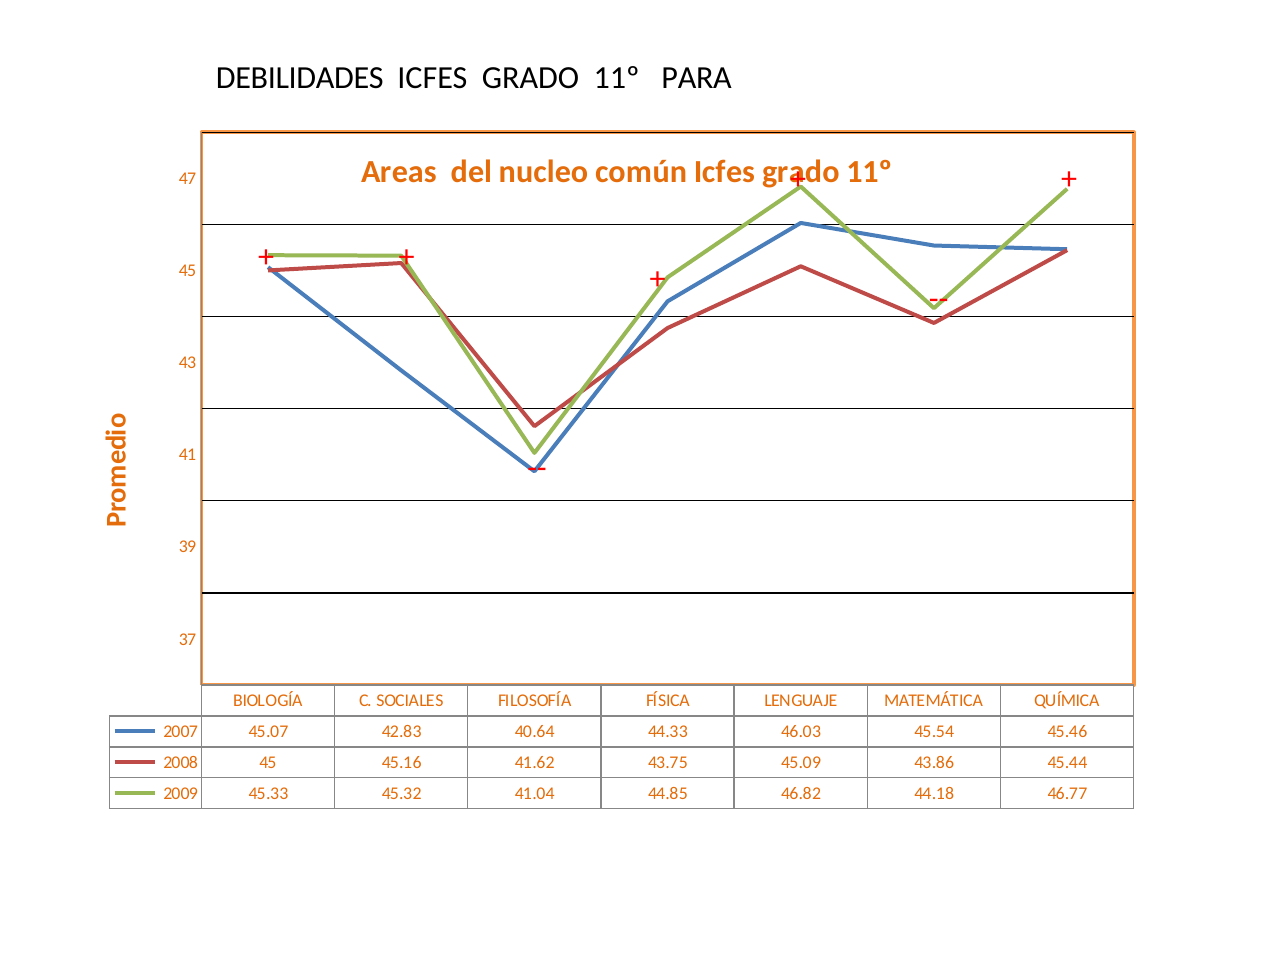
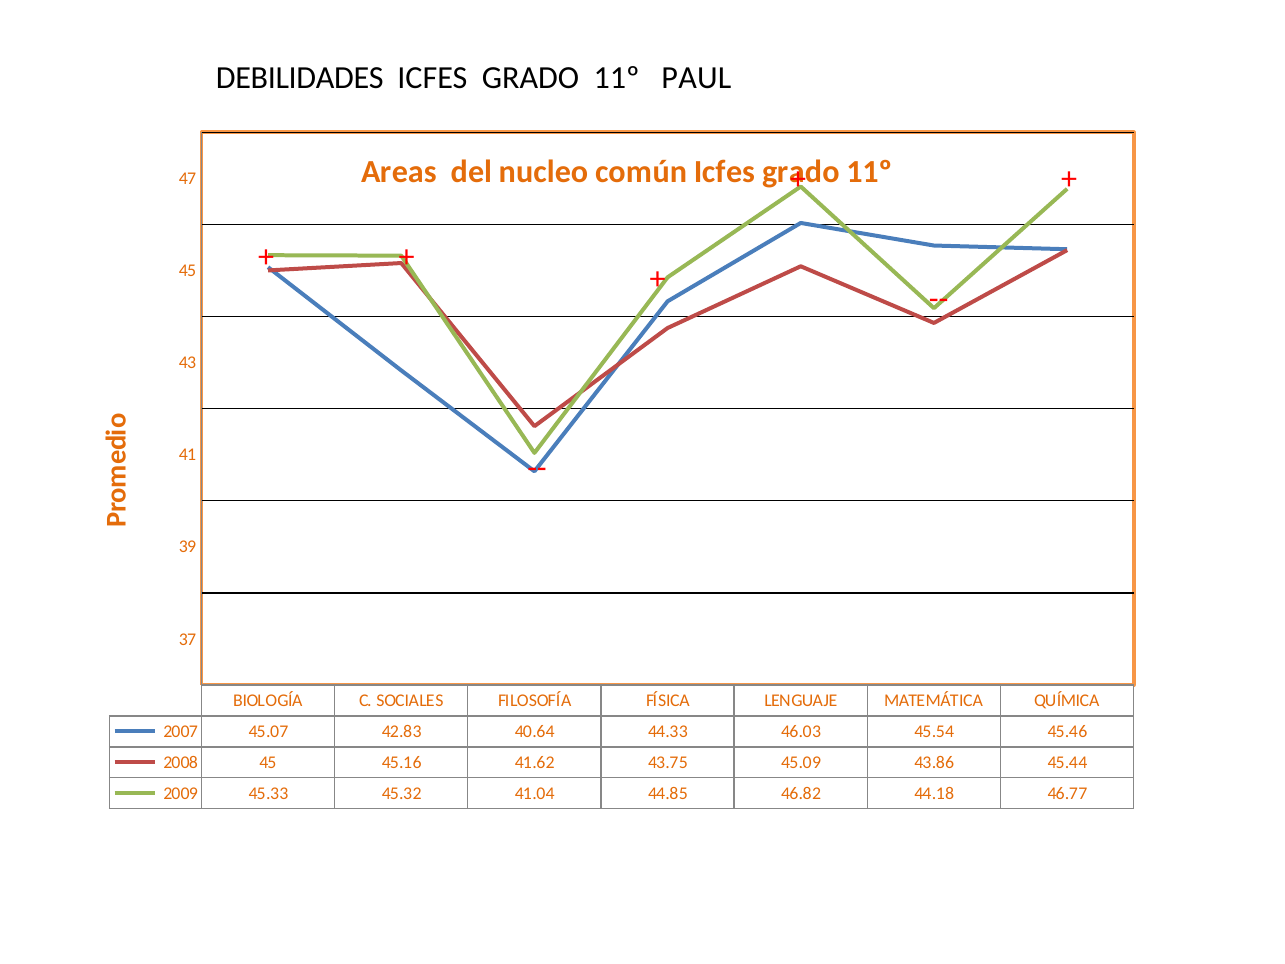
PARA: PARA -> PAUL (696, 78)
